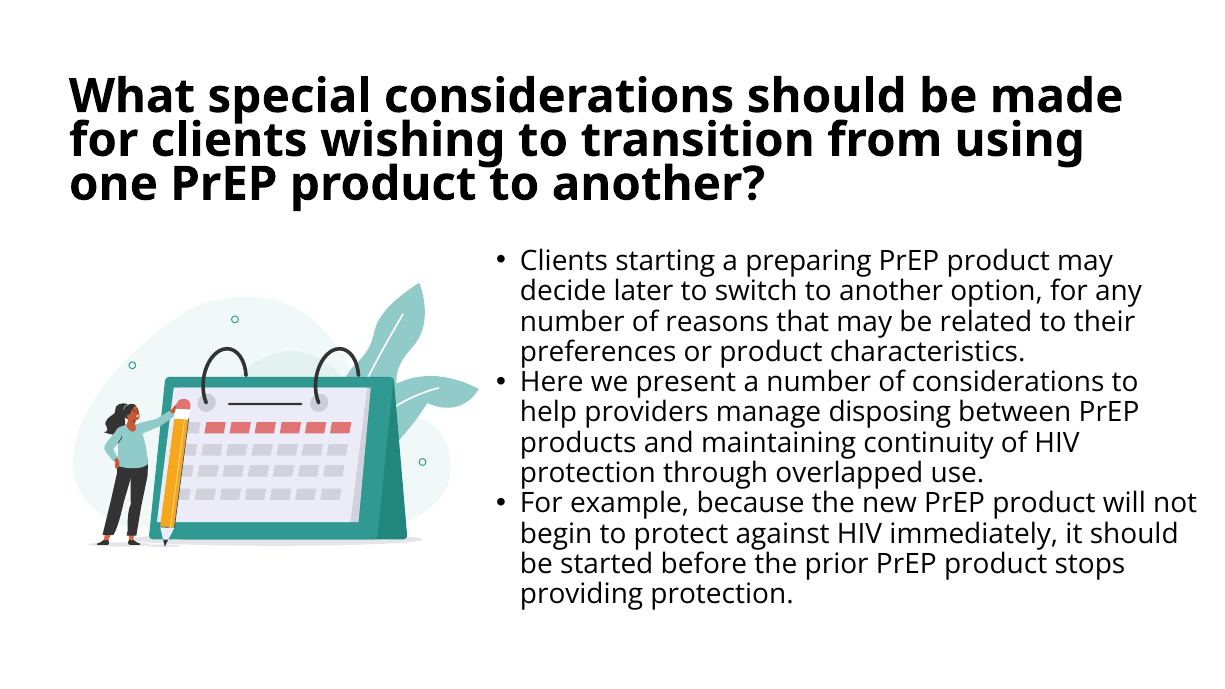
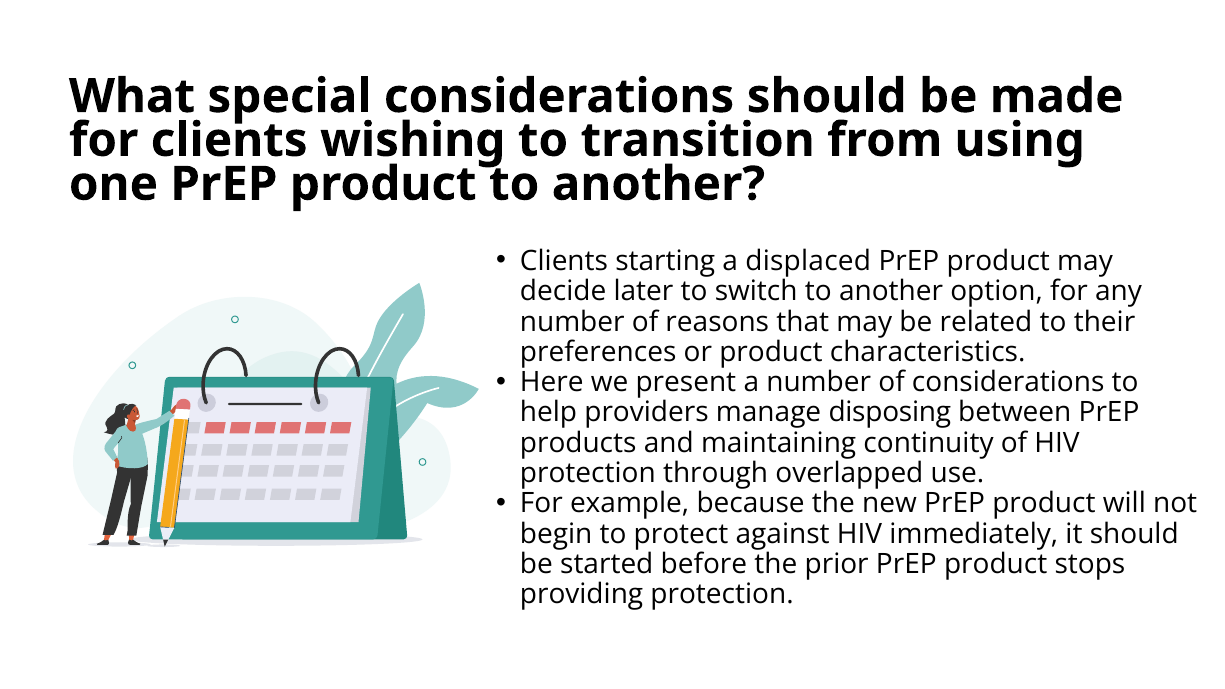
preparing: preparing -> displaced (808, 261)
